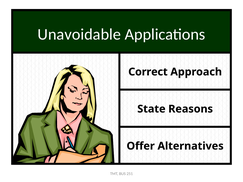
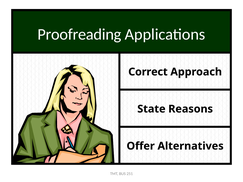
Unavoidable: Unavoidable -> Proofreading (79, 34)
